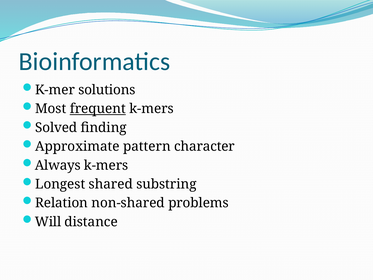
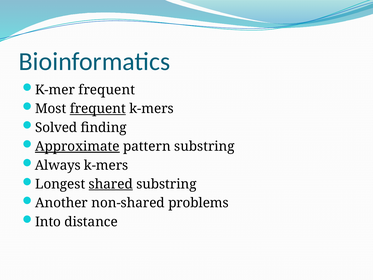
K-mer solutions: solutions -> frequent (107, 90)
Approximate underline: none -> present (77, 146)
pattern character: character -> substring (204, 146)
shared underline: none -> present (111, 184)
Relation: Relation -> Another (61, 203)
Will: Will -> Into (48, 222)
